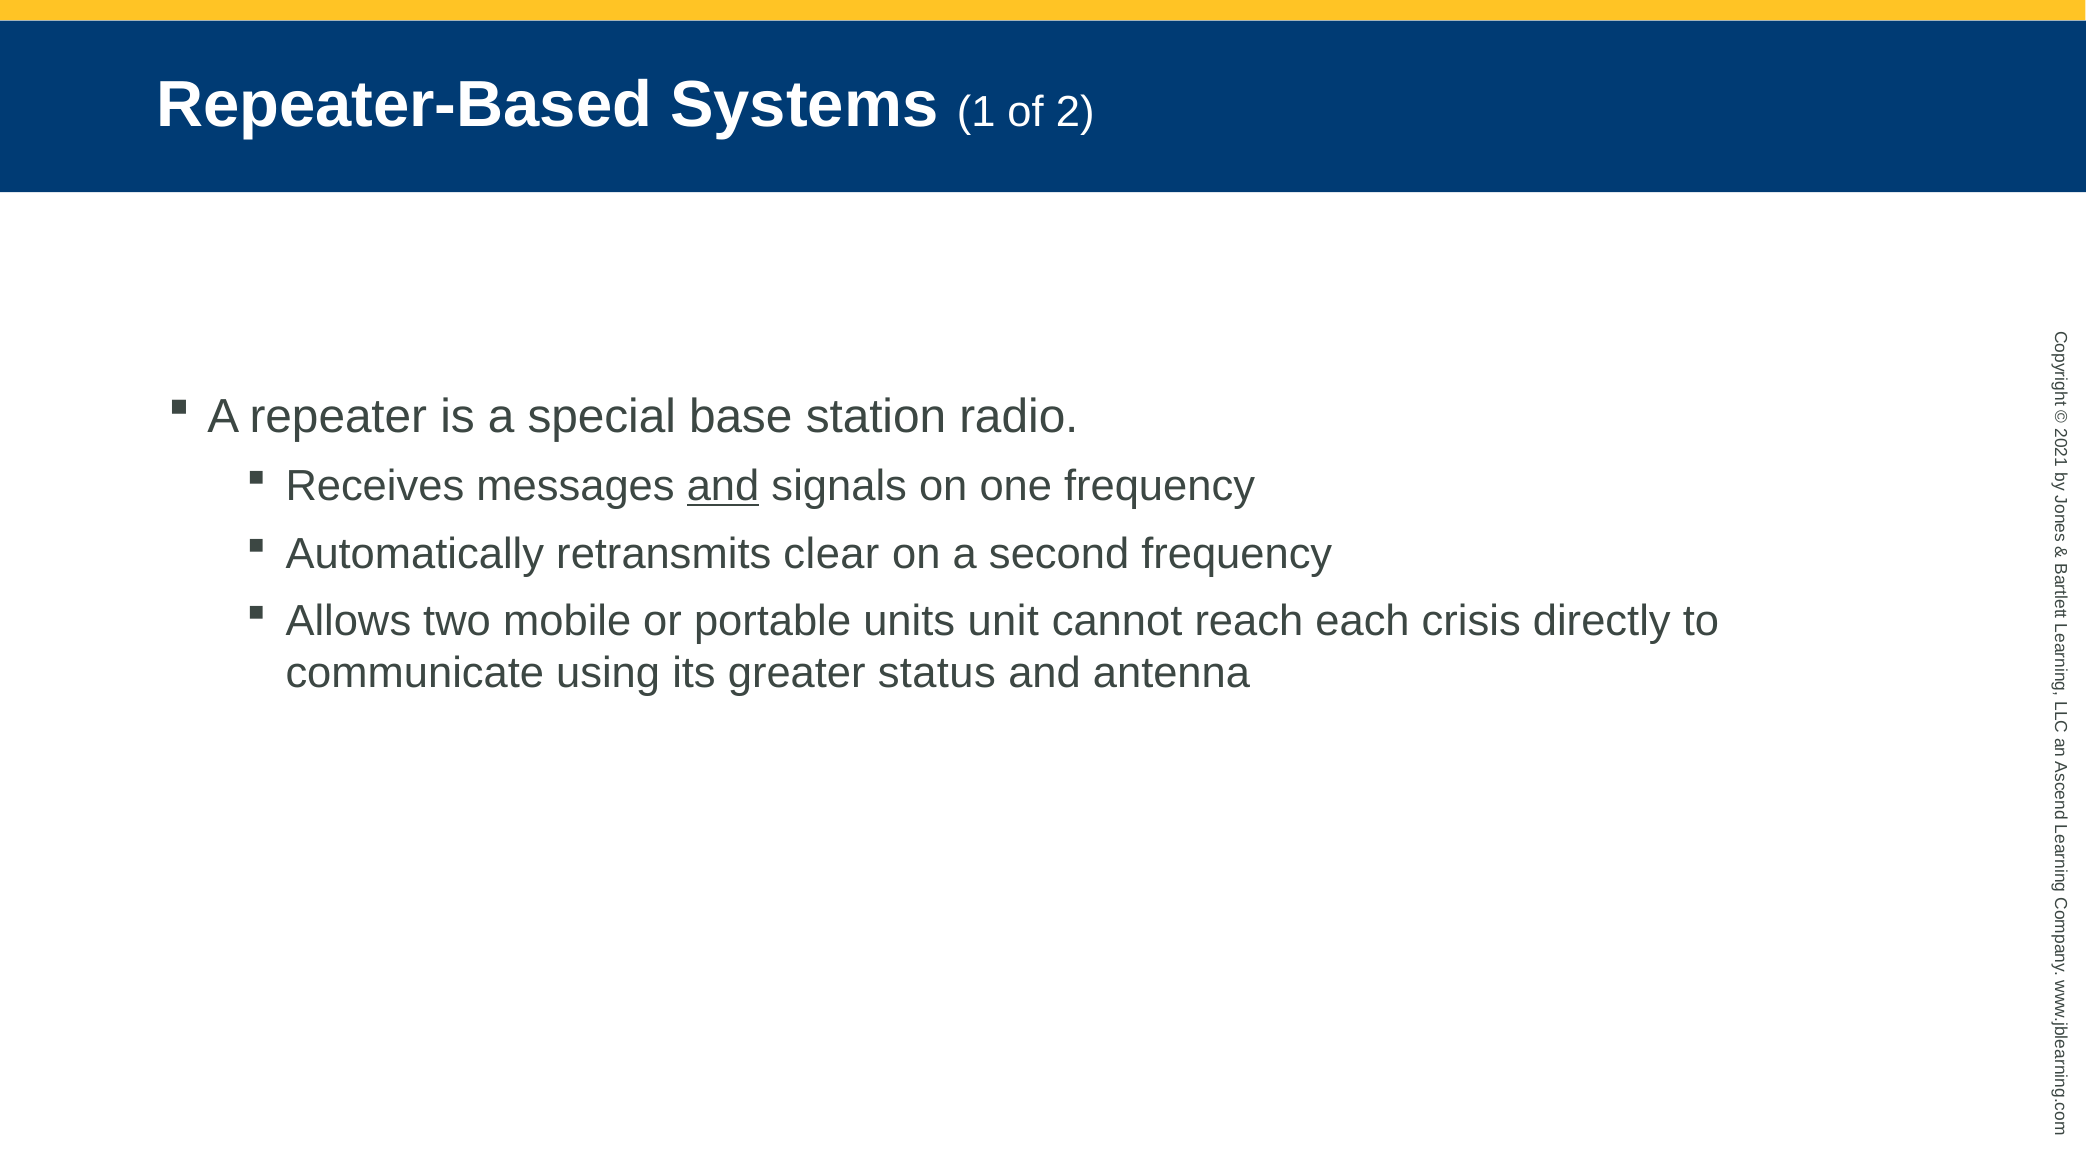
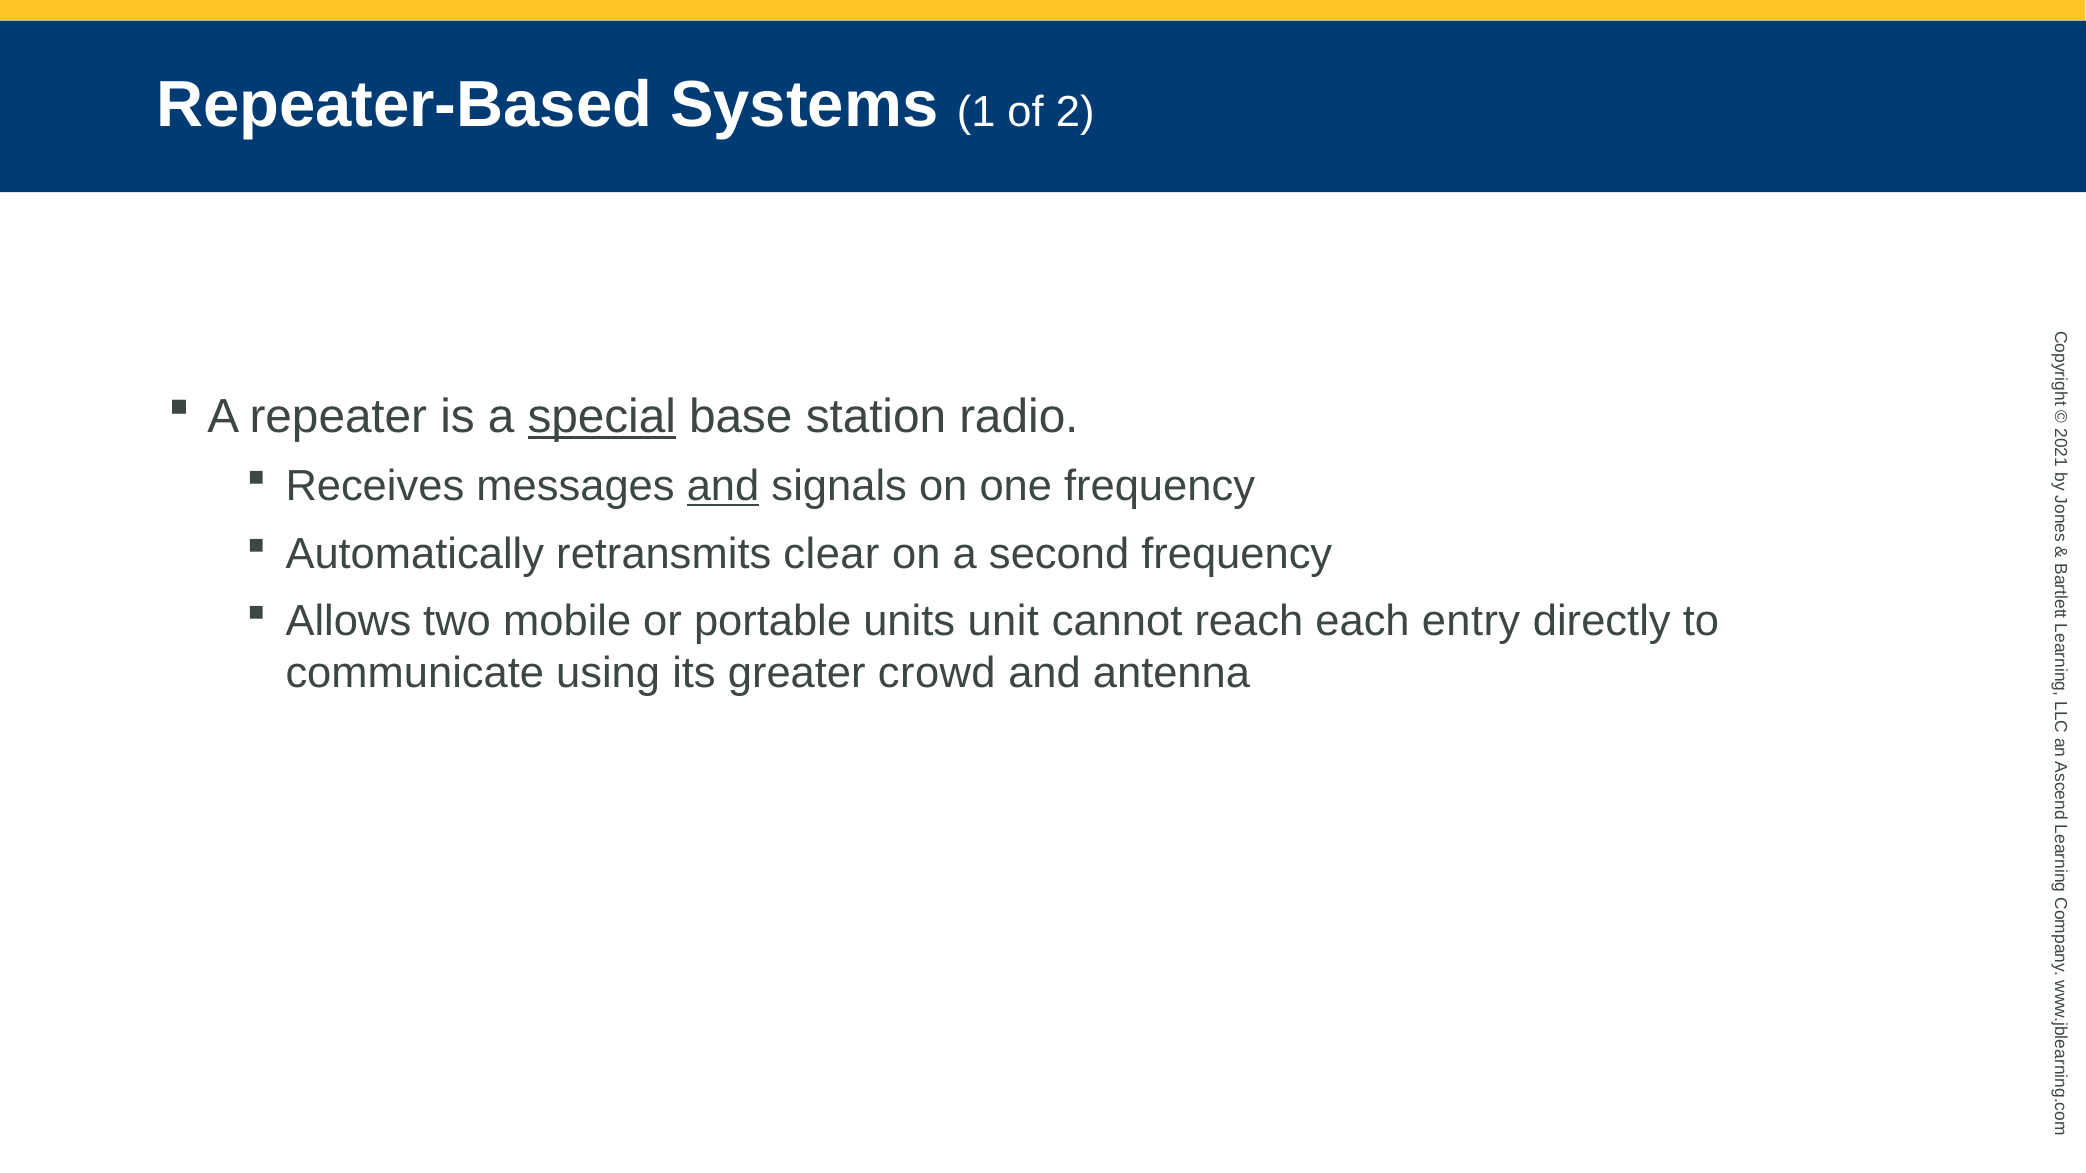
special underline: none -> present (602, 417)
crisis: crisis -> entry (1471, 621)
status: status -> crowd (937, 673)
